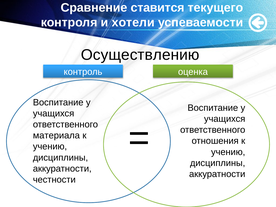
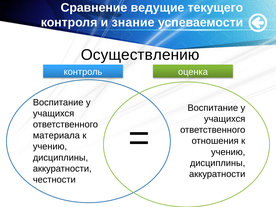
ставится: ставится -> ведущие (158, 8)
хотели: хотели -> знание (133, 22)
